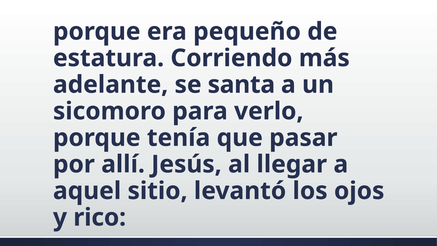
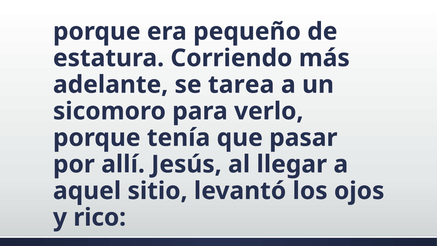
santa: santa -> tarea (241, 85)
